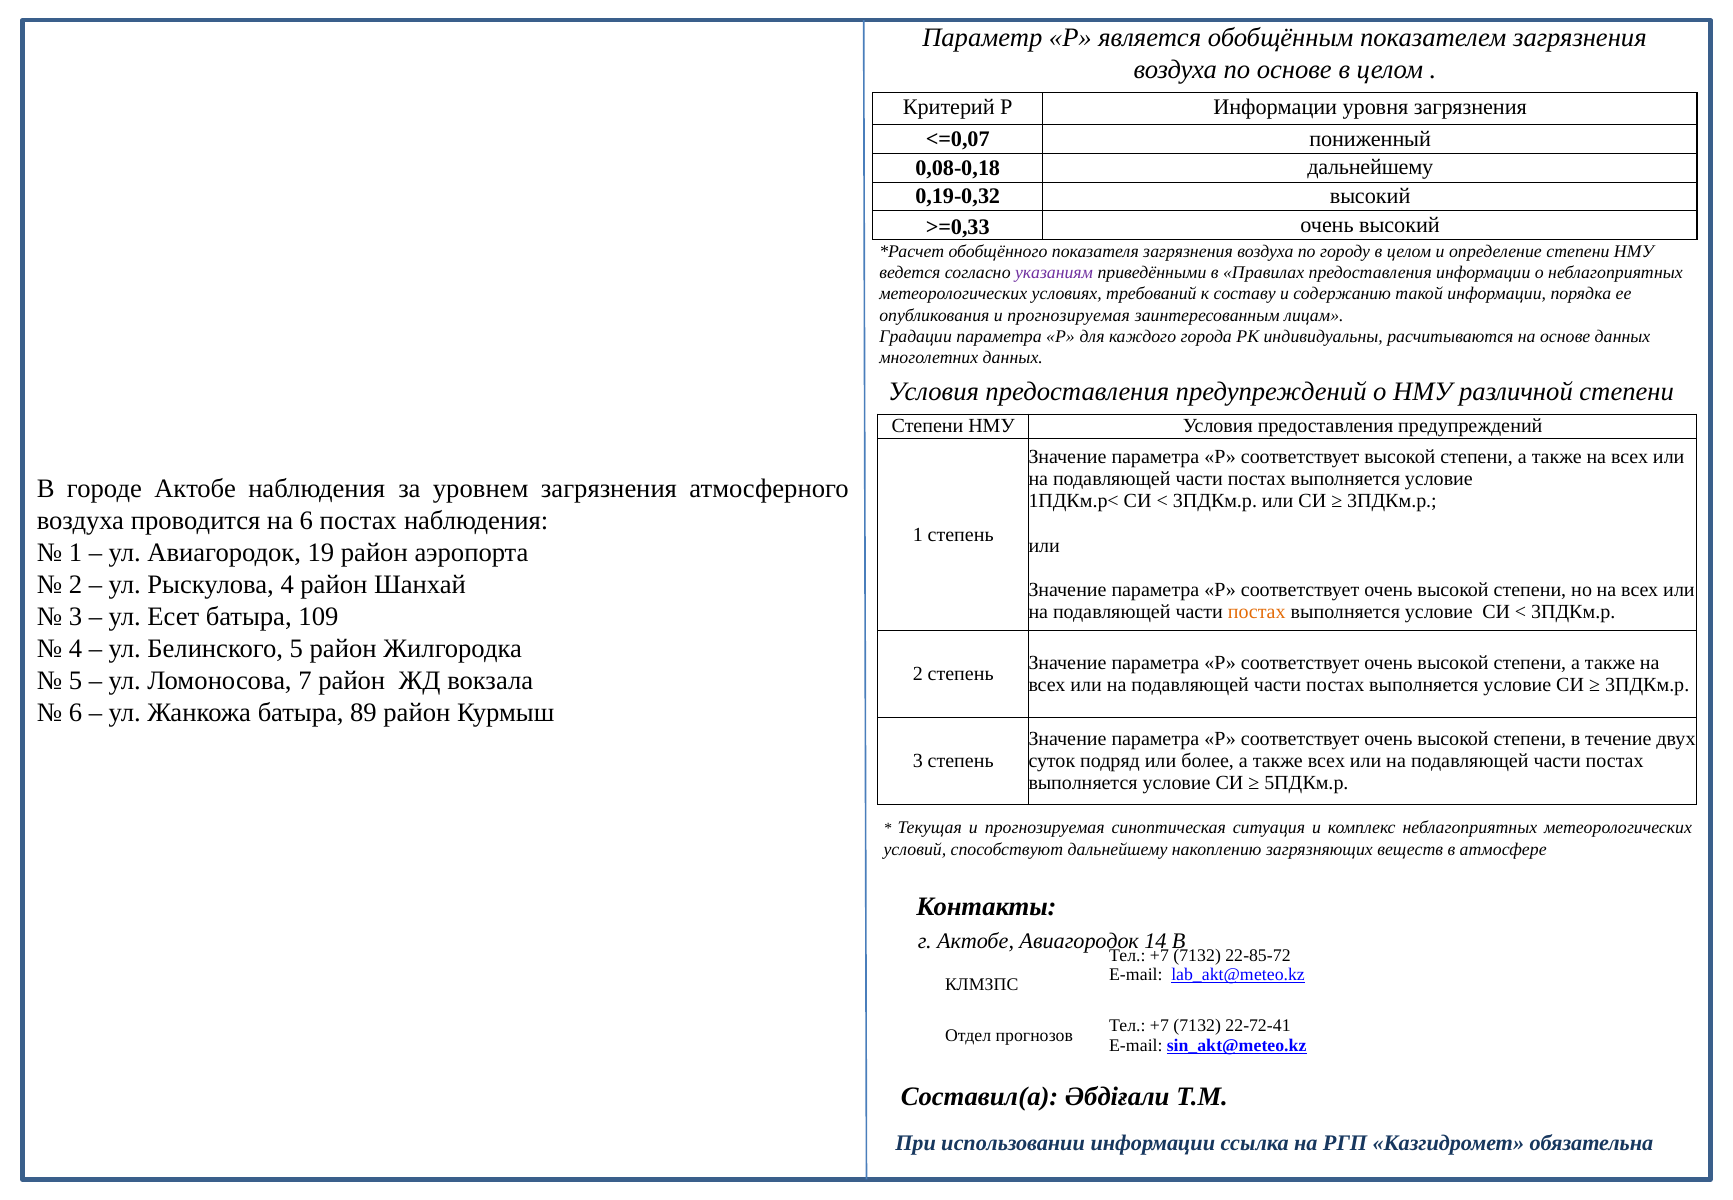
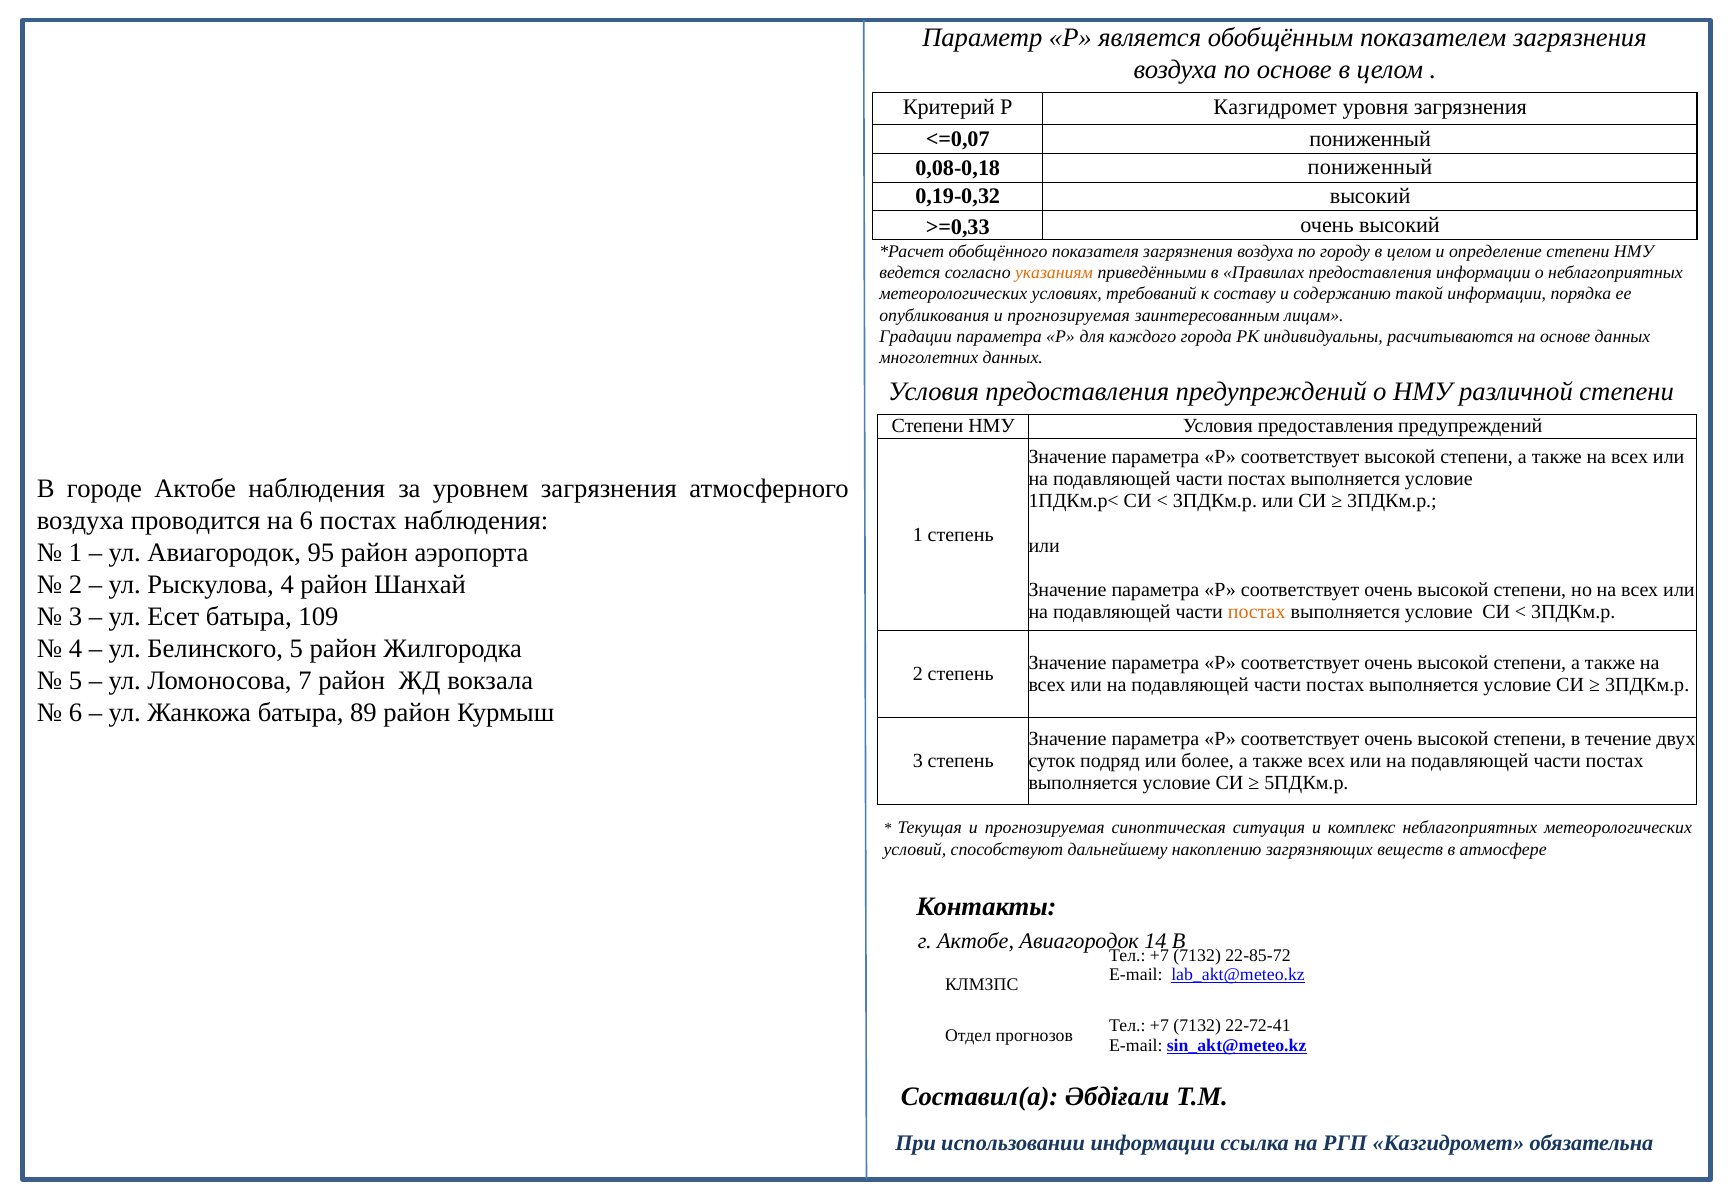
Р Информации: Информации -> Казгидромет (1275, 107)
0,08-0,18 дальнейшему: дальнейшему -> пониженный (1370, 168)
указаниям colour: purple -> orange (1054, 273)
19: 19 -> 95 (321, 552)
